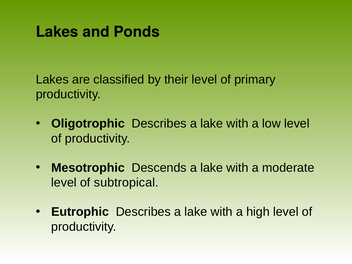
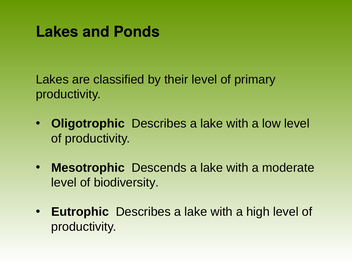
subtropical: subtropical -> biodiversity (126, 183)
